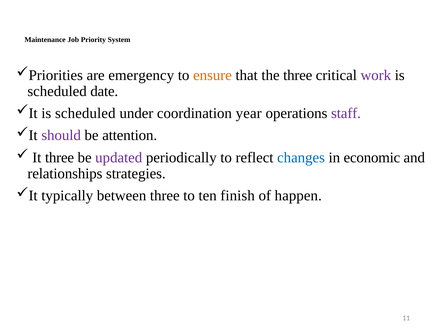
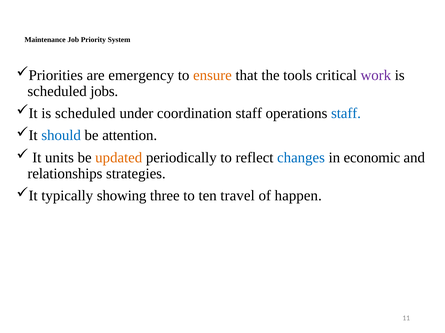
the three: three -> tools (298, 75)
date: date -> jobs (104, 91)
coordination year: year -> staff (249, 114)
staff colour: purple -> blue (346, 114)
should colour: purple -> blue (61, 136)
It three: three -> units (59, 158)
updated colour: purple -> orange (119, 158)
between: between -> showing (122, 196)
finish: finish -> travel (238, 196)
